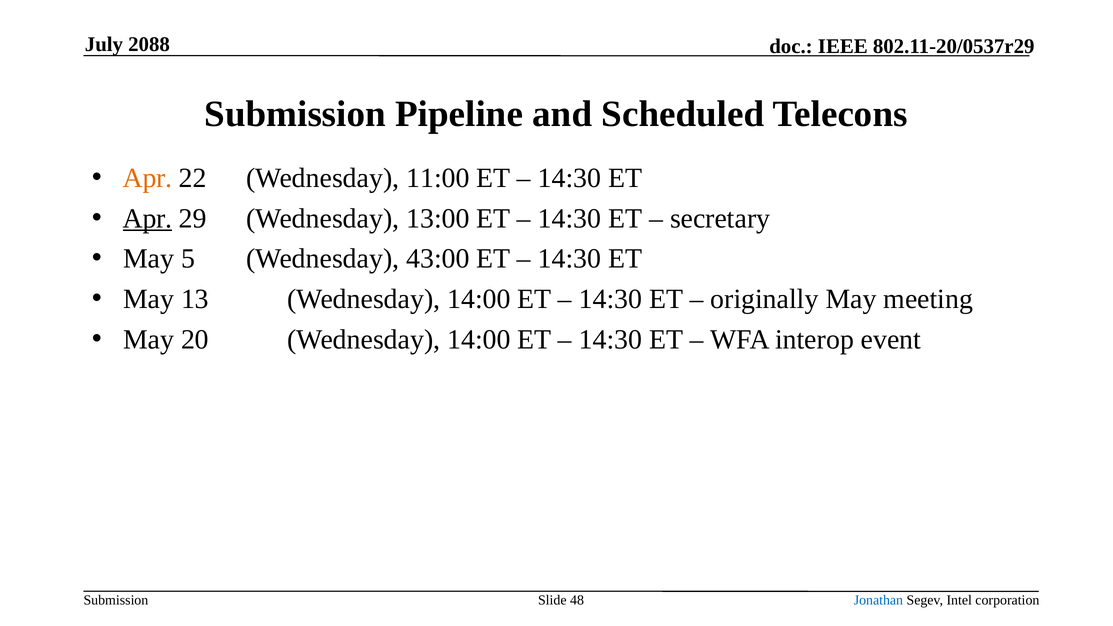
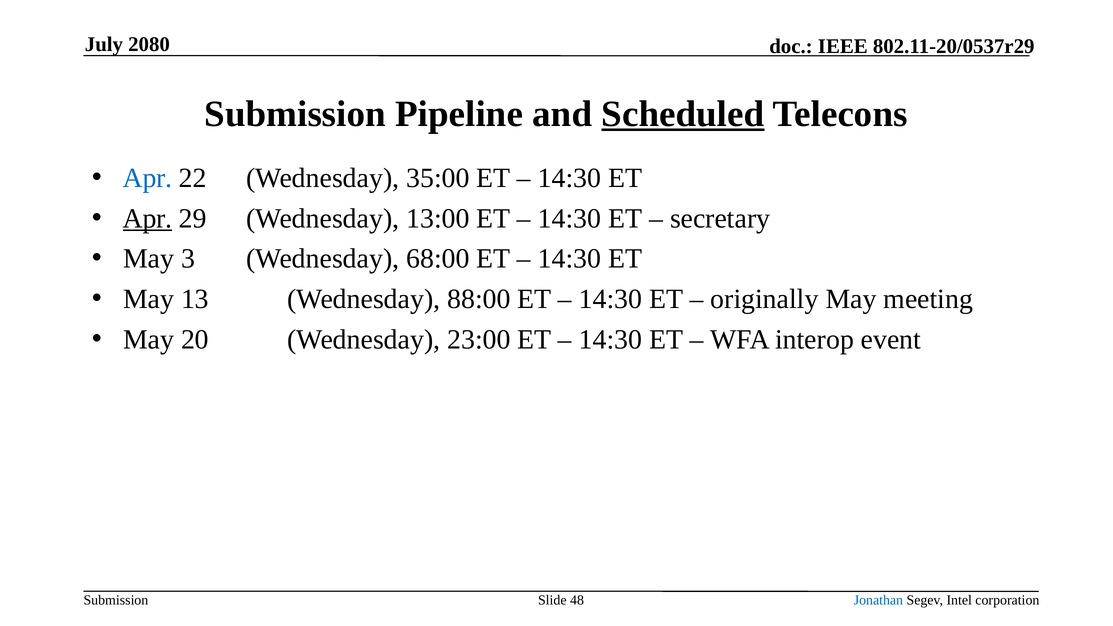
2088: 2088 -> 2080 (149, 44)
Scheduled underline: none -> present (683, 114)
Apr colour: orange -> blue (148, 178)
11:00: 11:00 -> 35:00 (438, 178)
5: 5 -> 3 (188, 259)
43:00: 43:00 -> 68:00 (438, 259)
13 Wednesday 14:00: 14:00 -> 88:00 (479, 299)
20 Wednesday 14:00: 14:00 -> 23:00 (479, 340)
